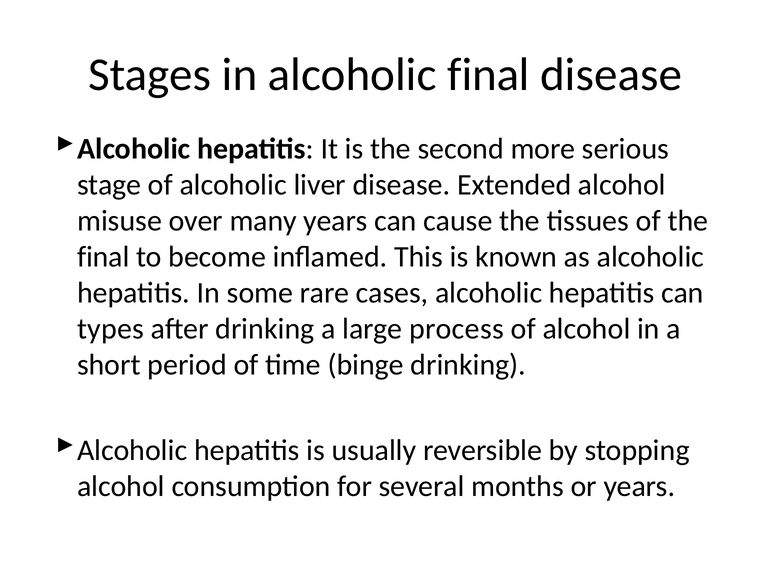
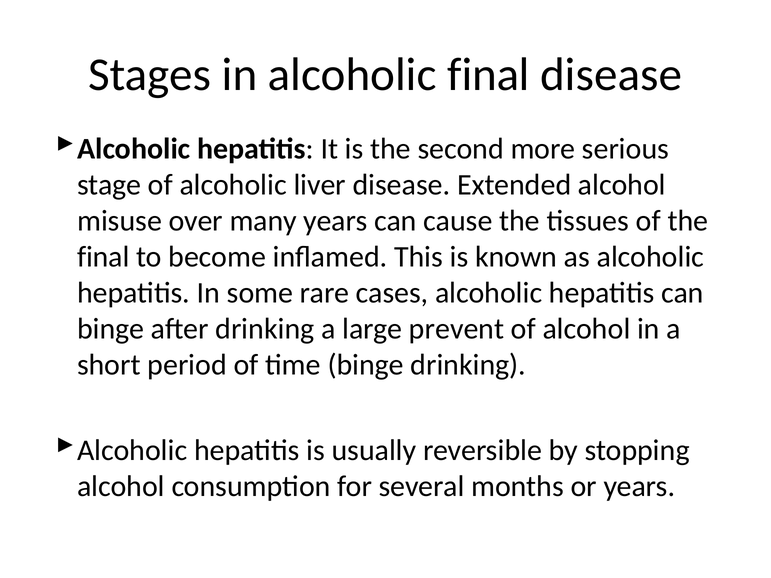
types: types -> binge (111, 329)
process: process -> prevent (457, 329)
